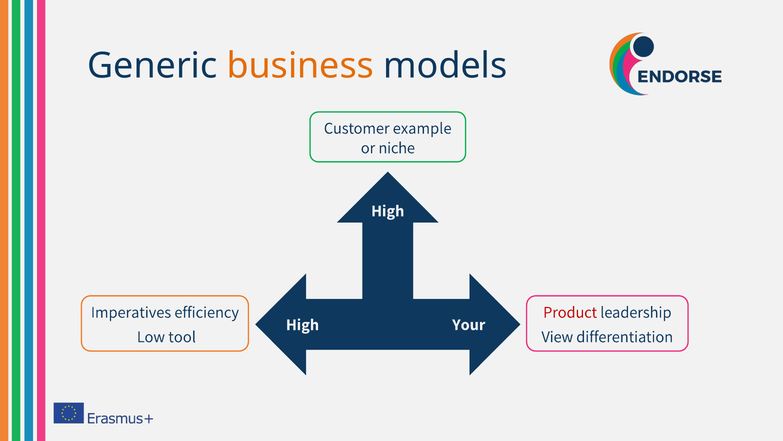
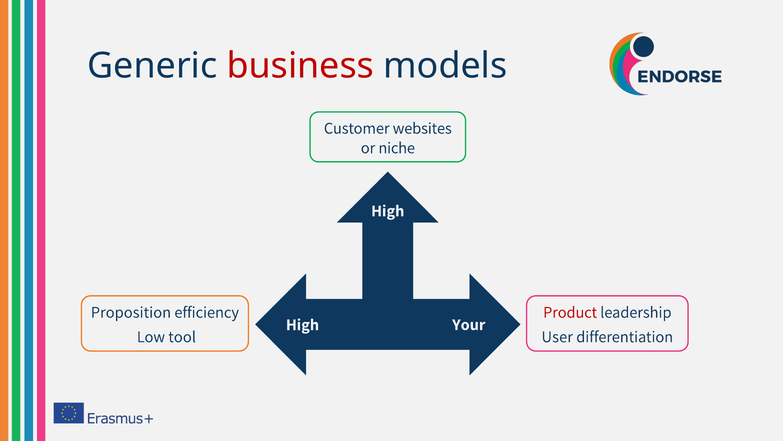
business colour: orange -> red (300, 66)
example: example -> websites (422, 128)
Imperatives: Imperatives -> Proposition (131, 312)
View: View -> User (557, 336)
